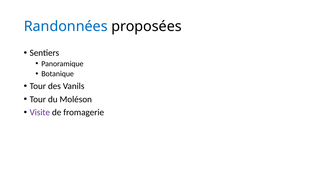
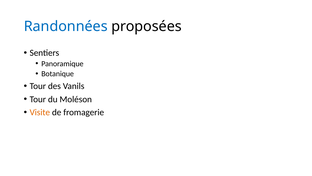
Visite colour: purple -> orange (40, 112)
